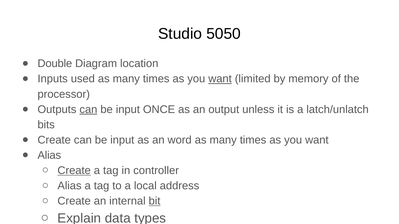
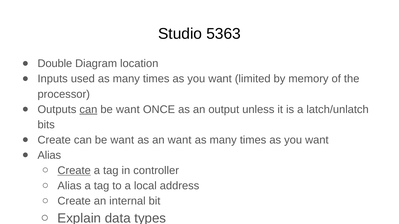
5050: 5050 -> 5363 (224, 34)
want underline: present -> none (220, 79)
input: input -> want (128, 110)
input: input -> want (122, 140)
an word: word -> want (180, 140)
bit underline: present -> none (155, 201)
